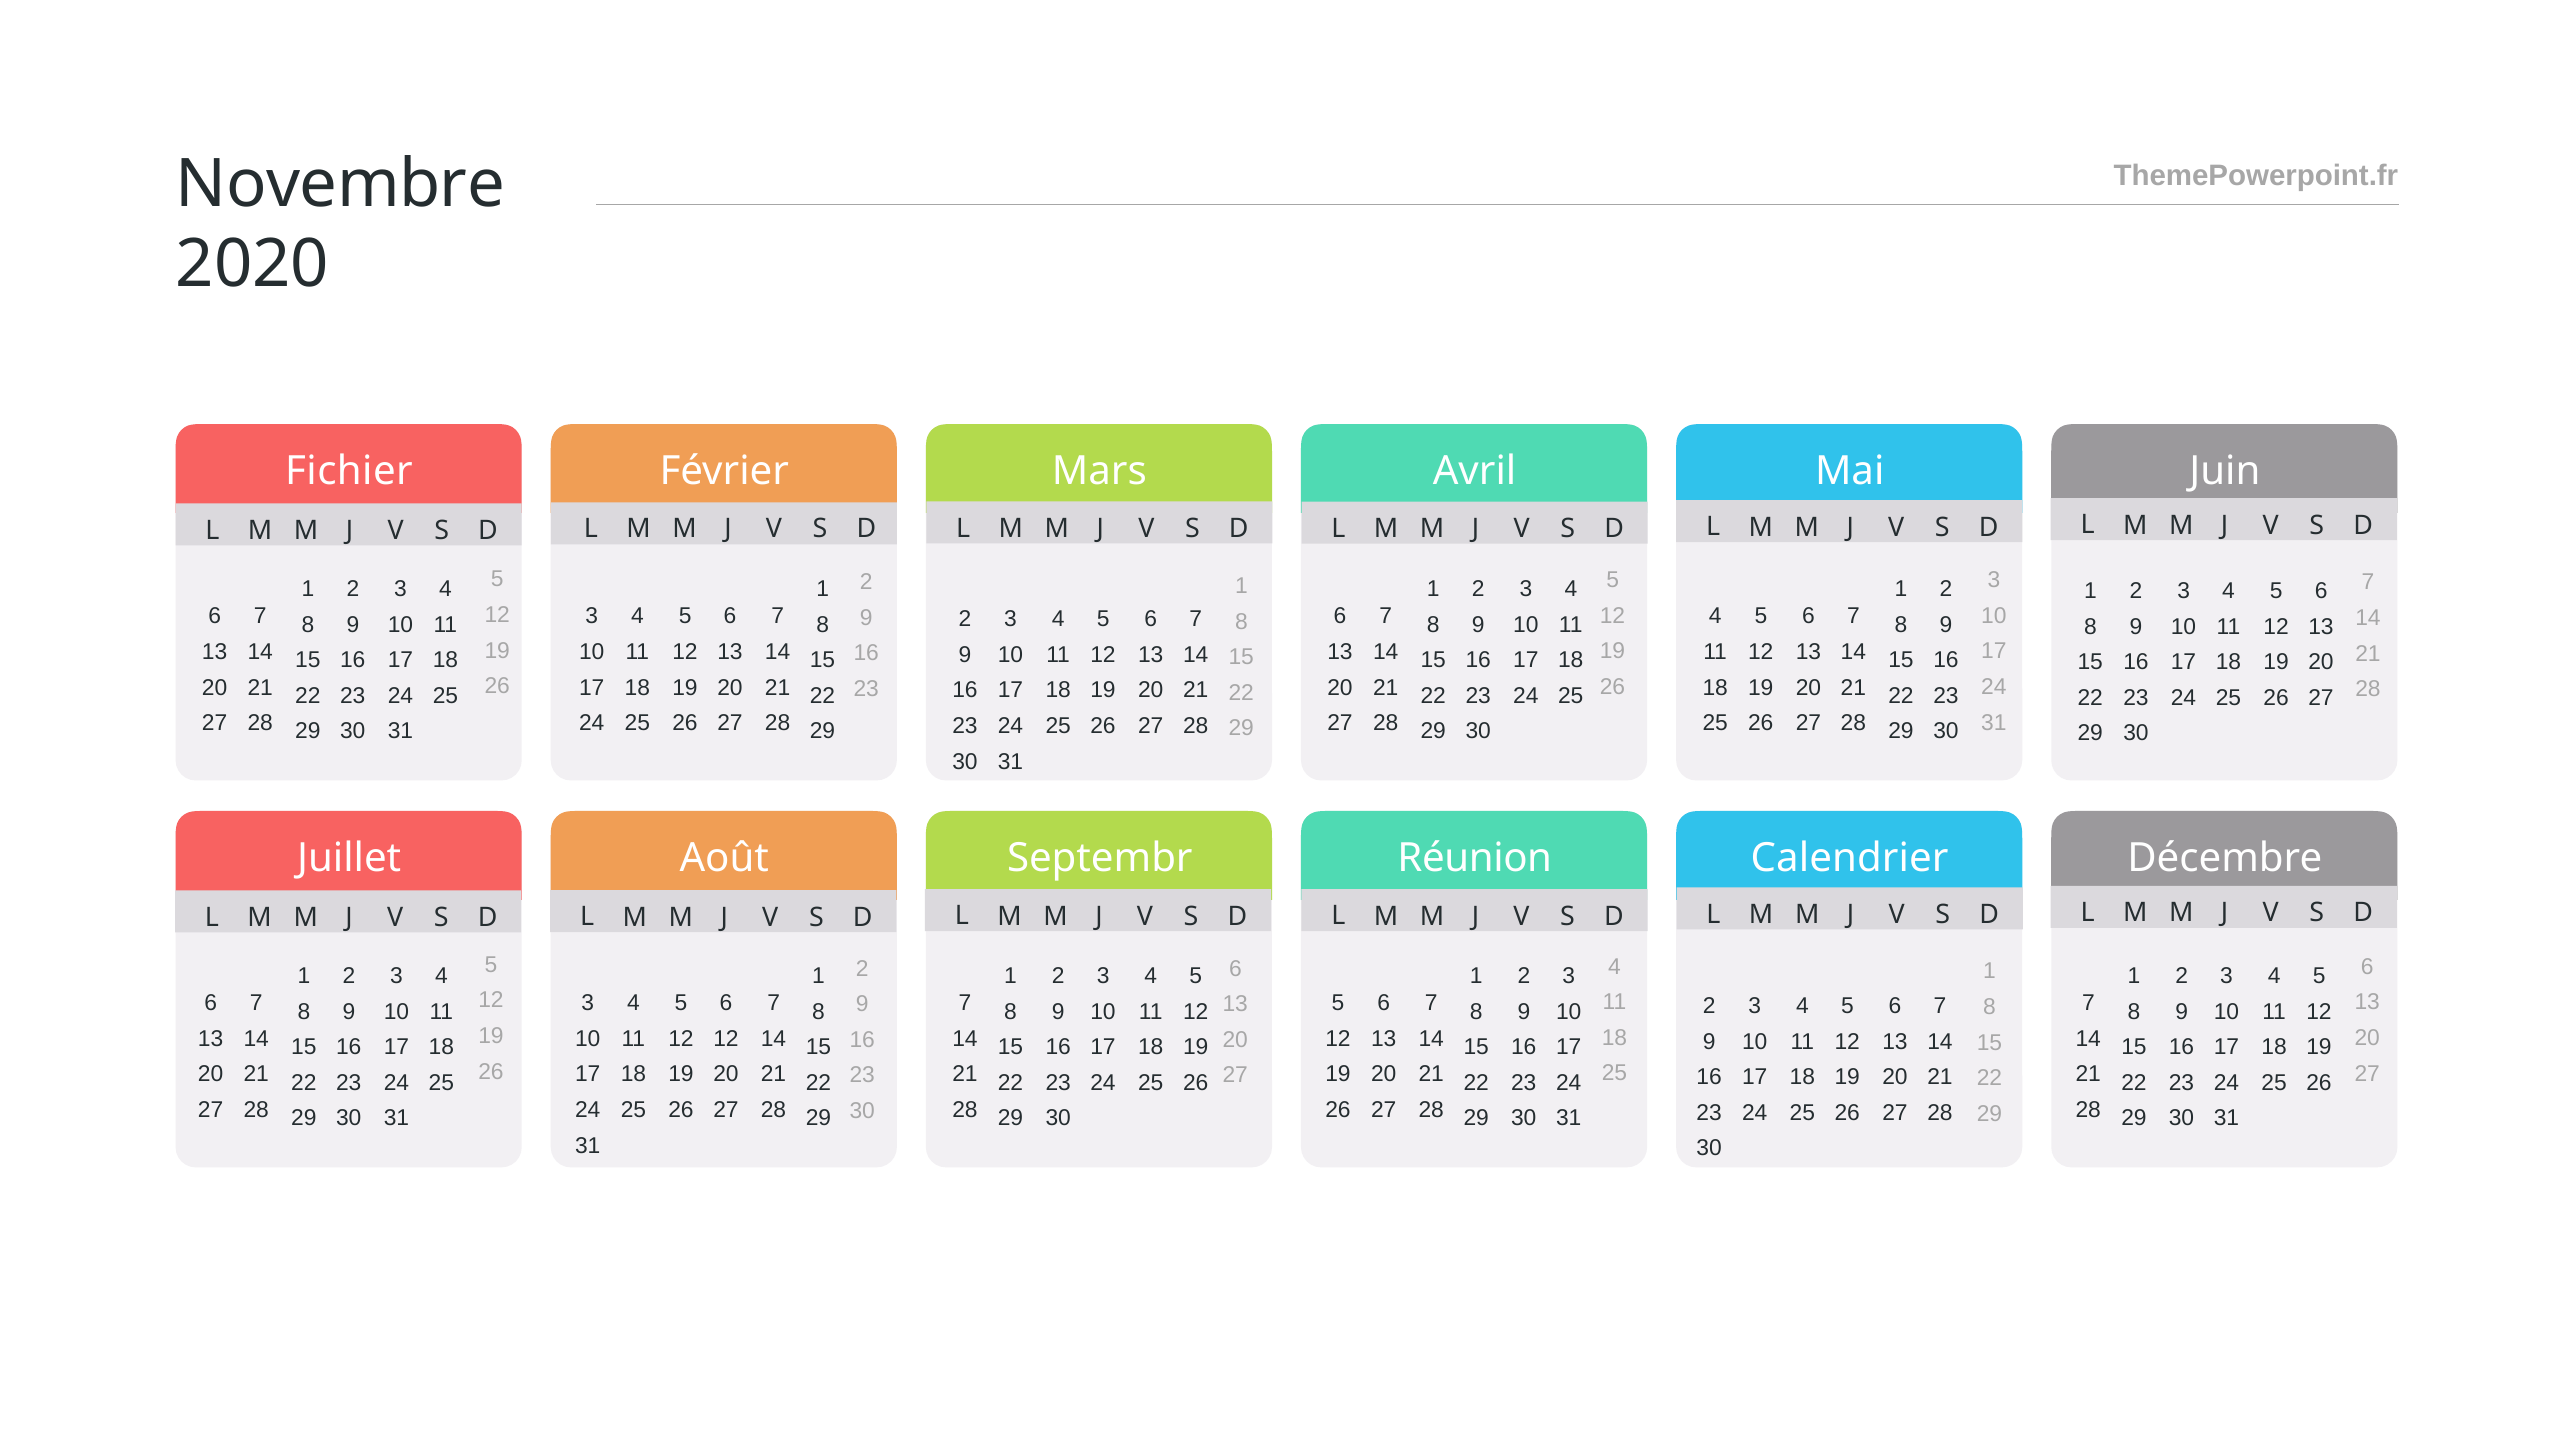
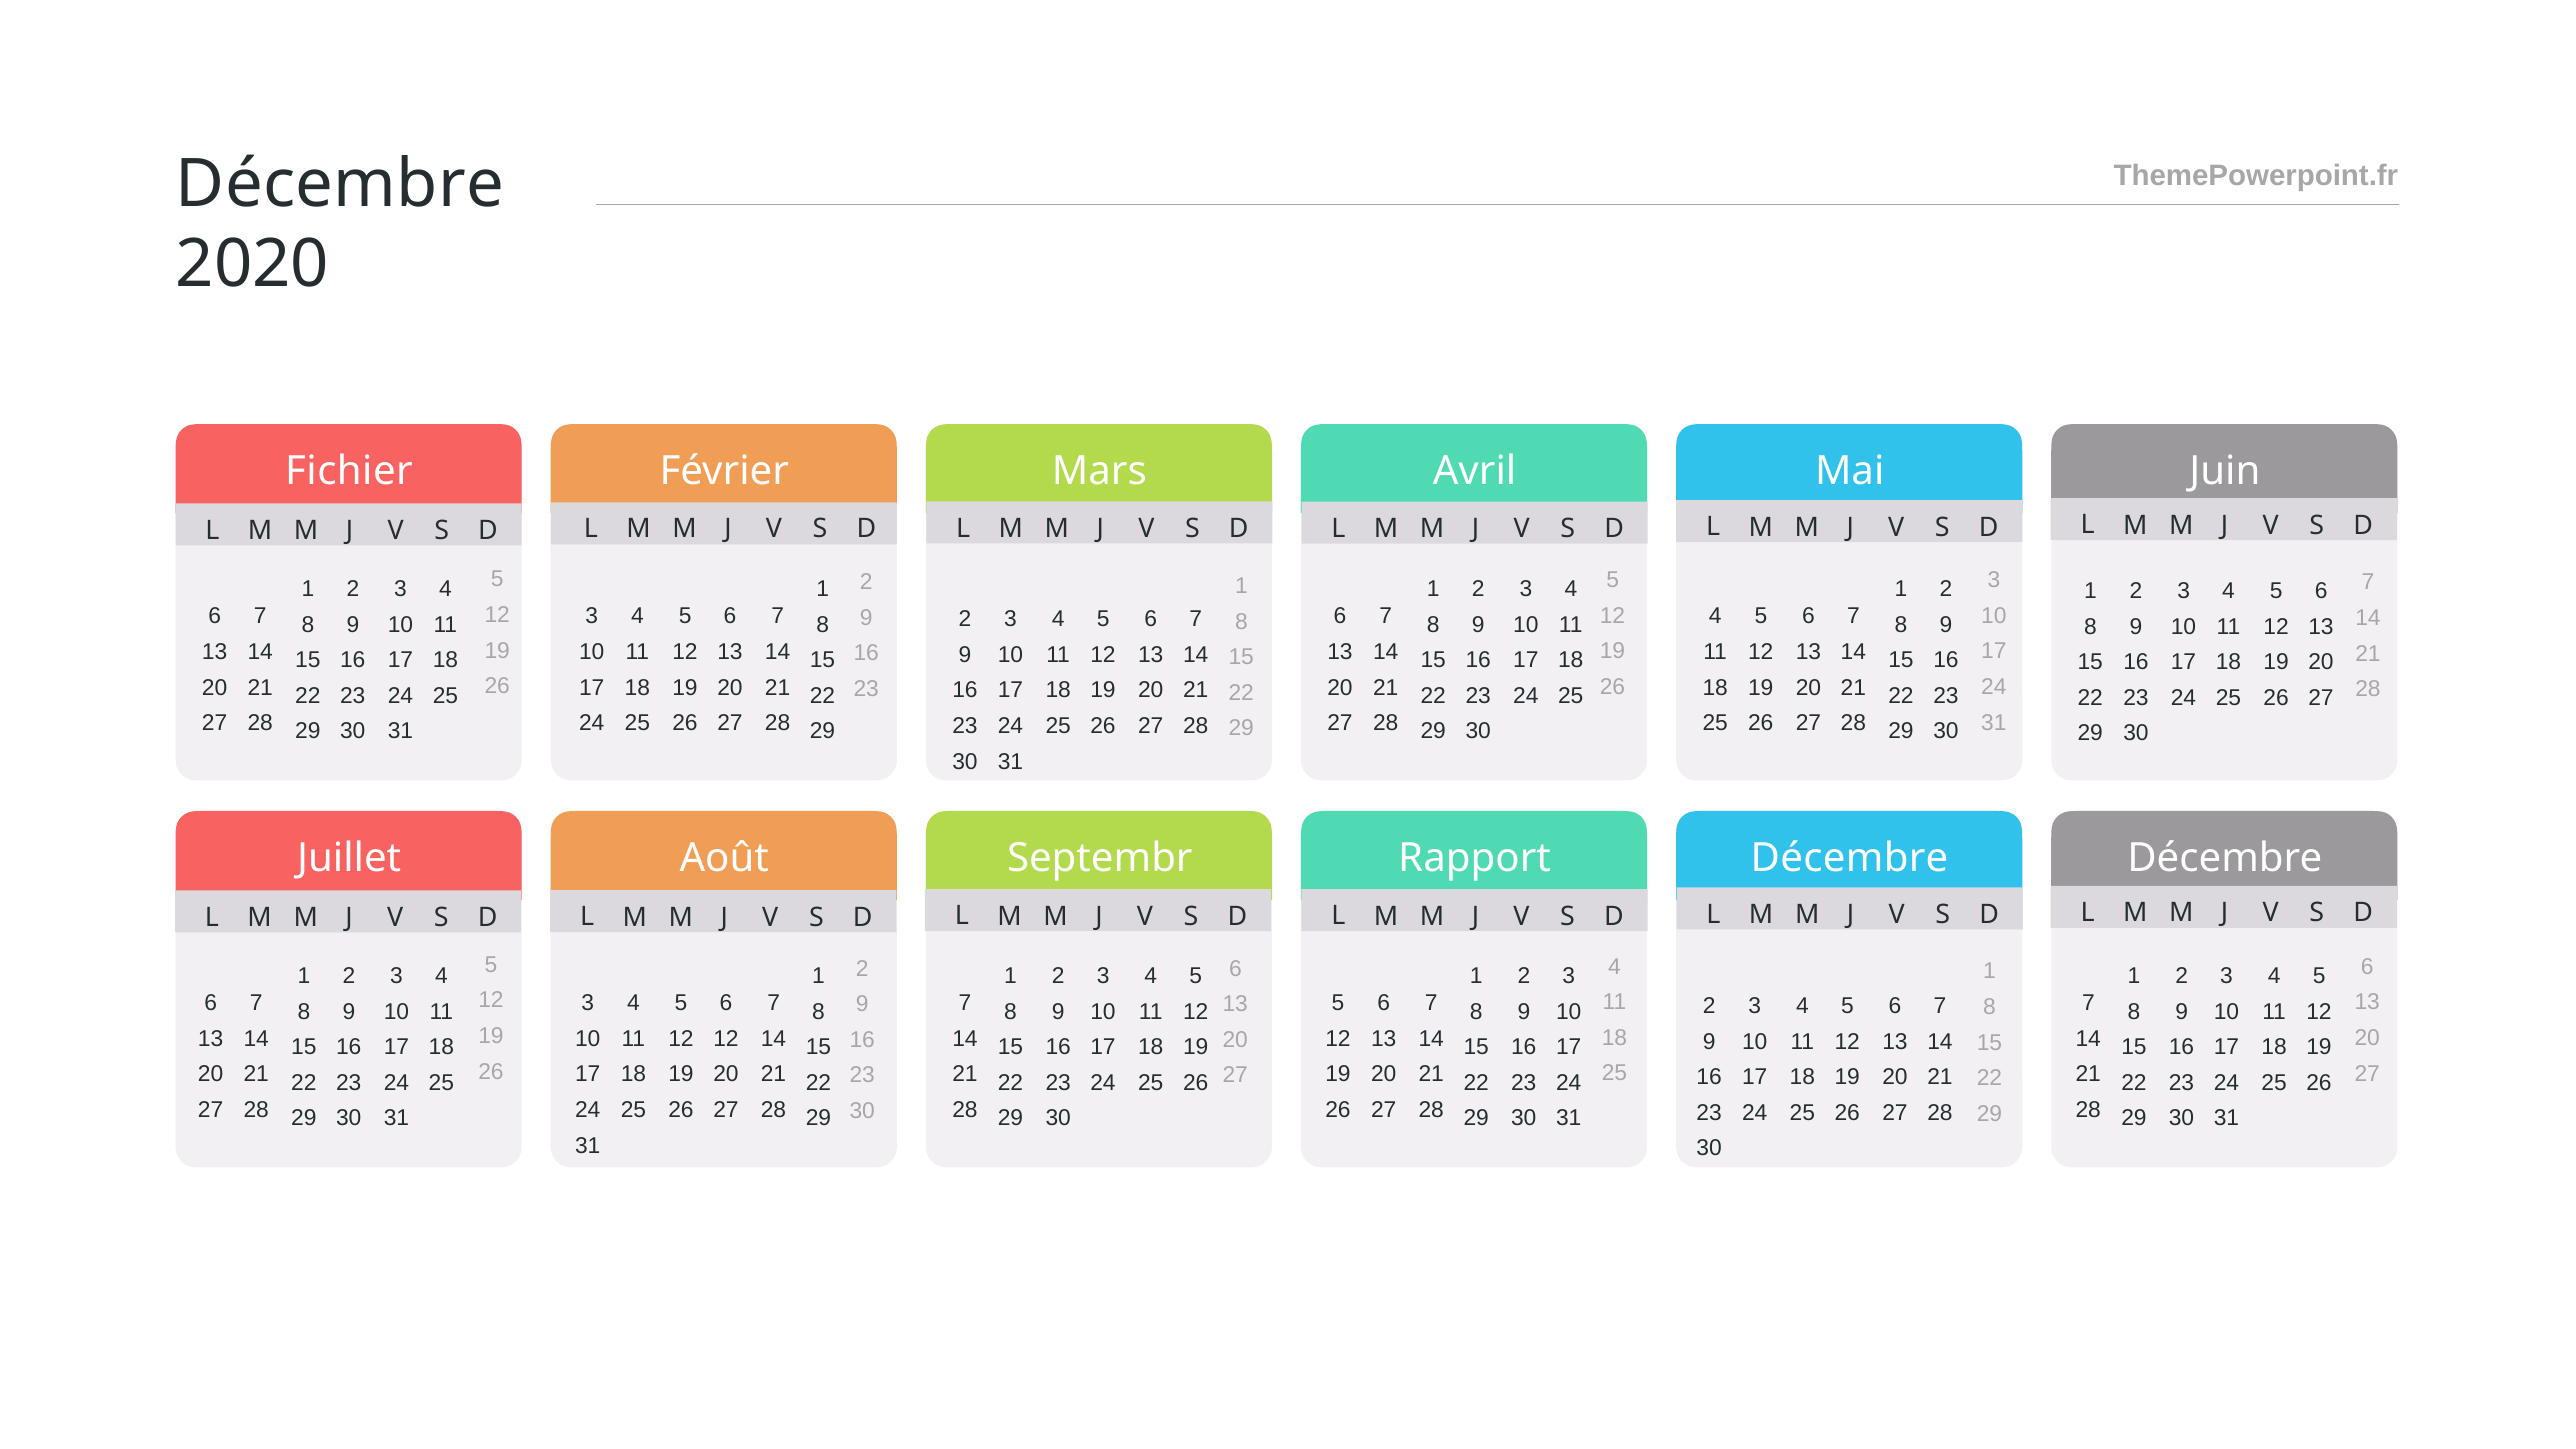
Novembre: Novembre -> Décembre (340, 184)
Réunion: Réunion -> Rapport (1475, 858)
Calendrier: Calendrier -> Décembre (1850, 858)
